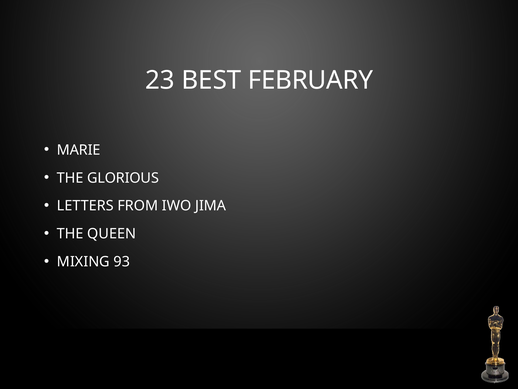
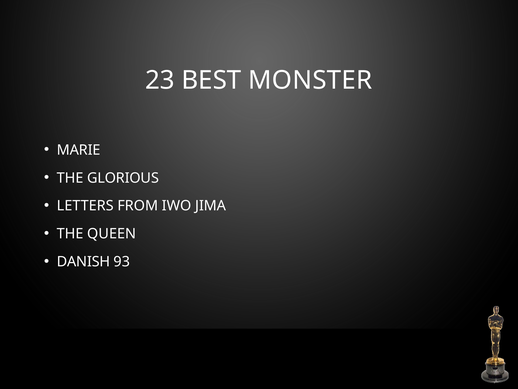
FEBRUARY: FEBRUARY -> MONSTER (310, 80)
MIXING: MIXING -> DANISH (83, 261)
